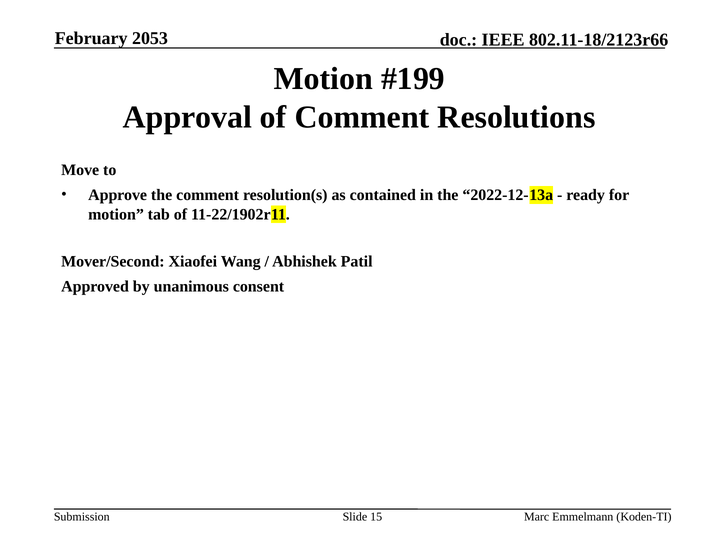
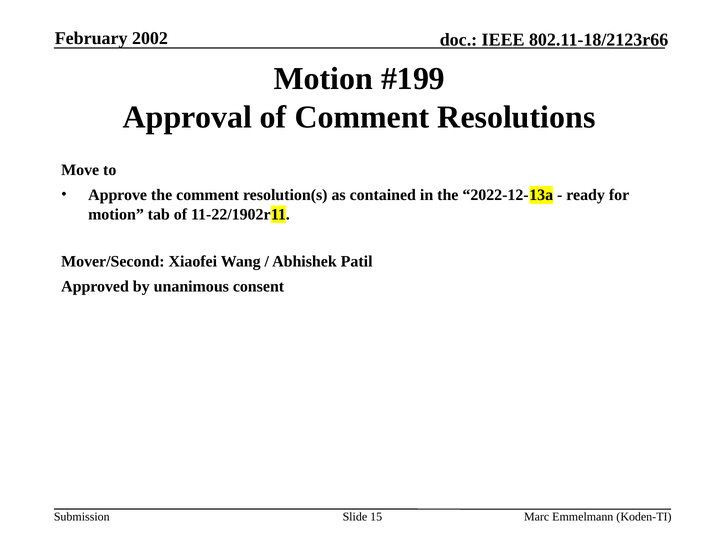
2053: 2053 -> 2002 (150, 38)
